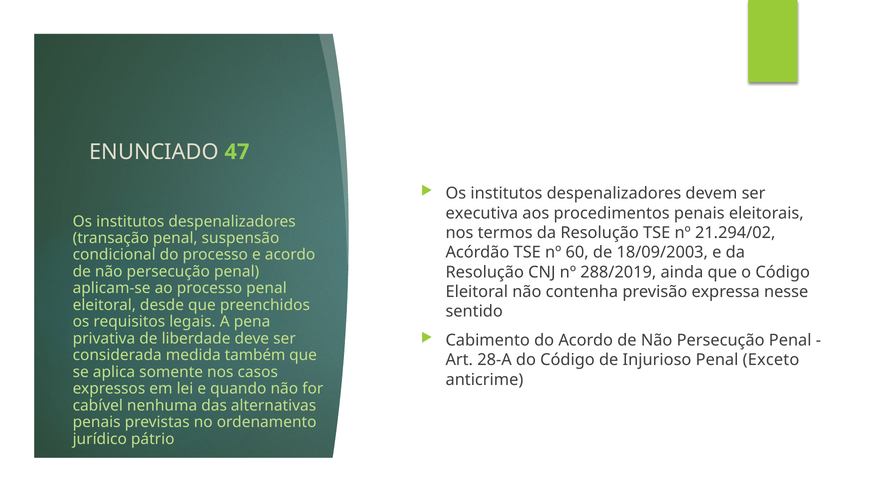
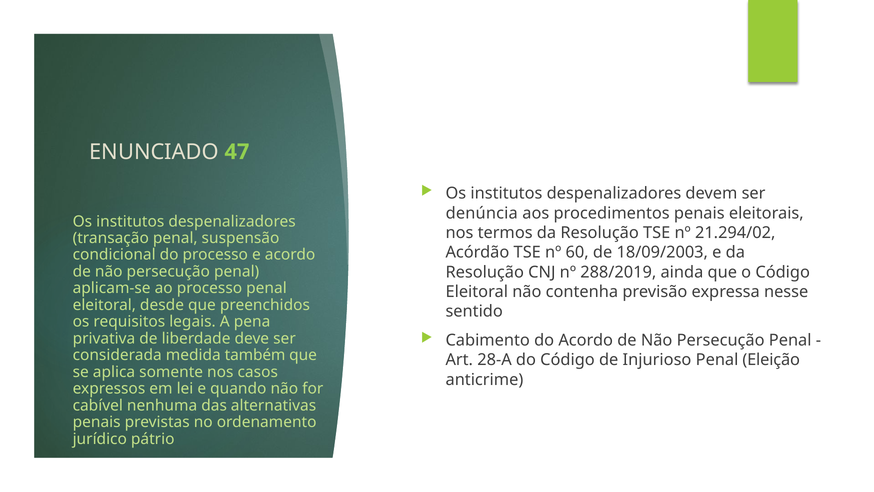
executiva: executiva -> denúncia (482, 213)
Exceto: Exceto -> Eleição (771, 360)
